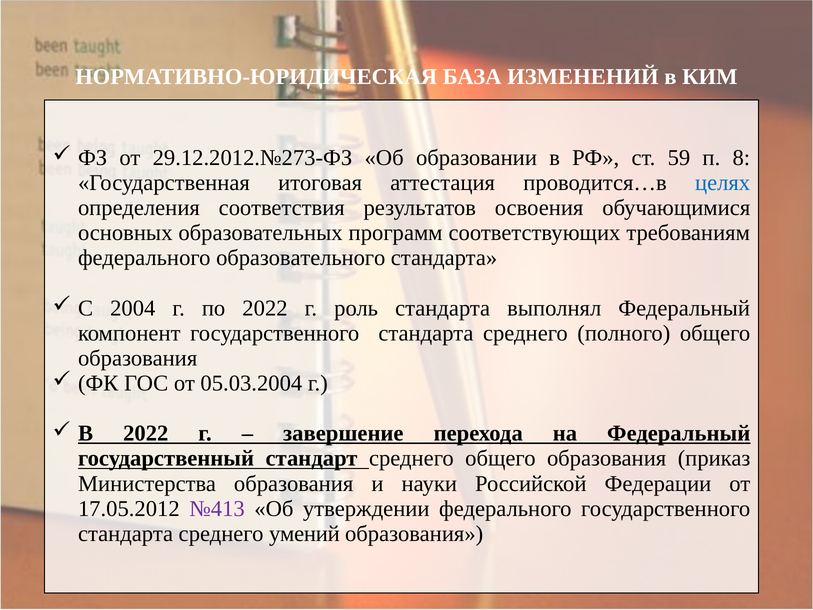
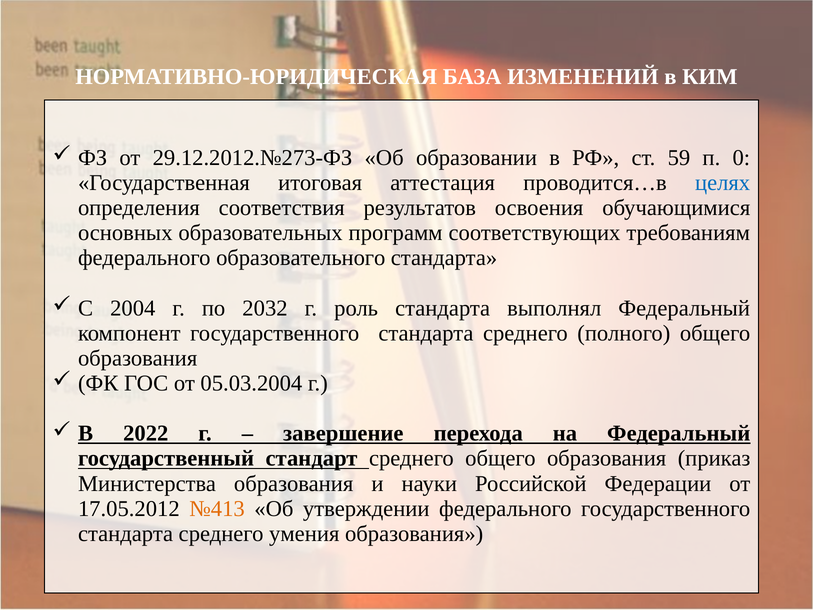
8: 8 -> 0 (741, 158)
по 2022: 2022 -> 2032 (265, 308)
№413 colour: purple -> orange (217, 508)
умений: умений -> умения (304, 533)
